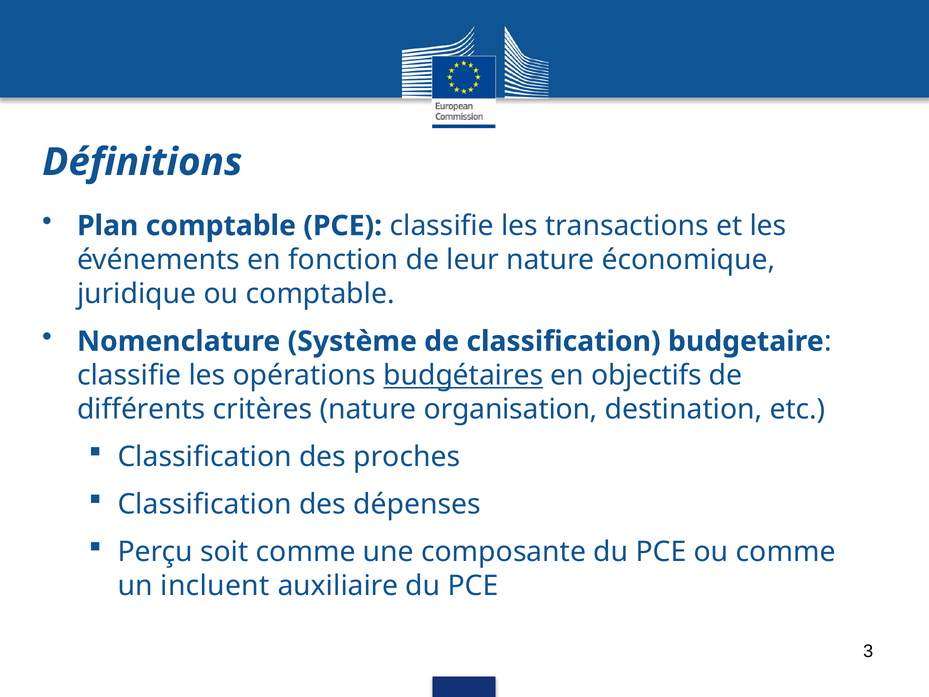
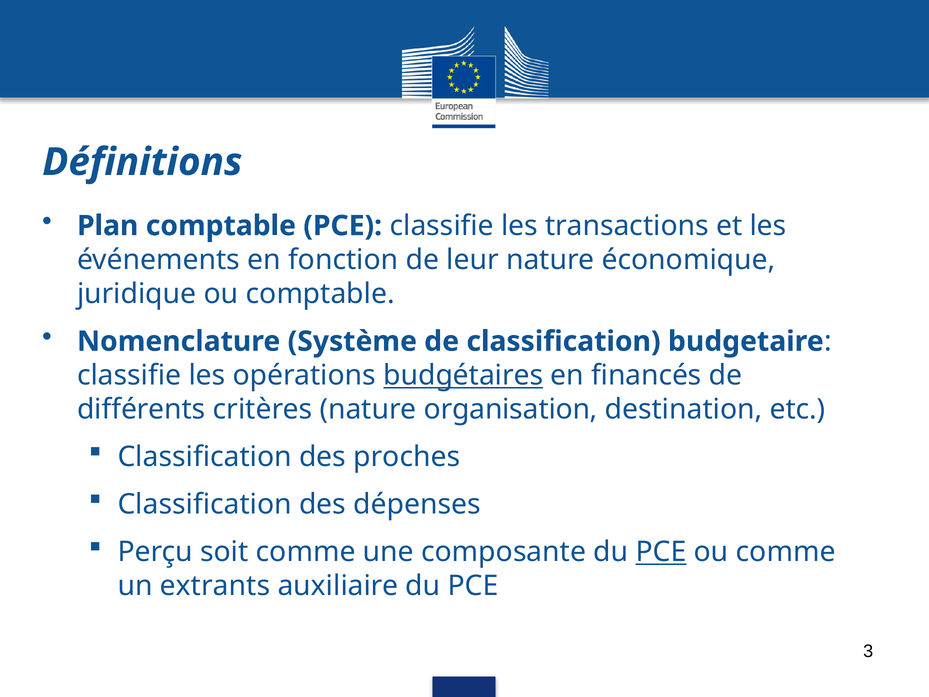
objectifs: objectifs -> financés (646, 375)
PCE underline: none -> present (661, 552)
incluent: incluent -> extrants (215, 586)
